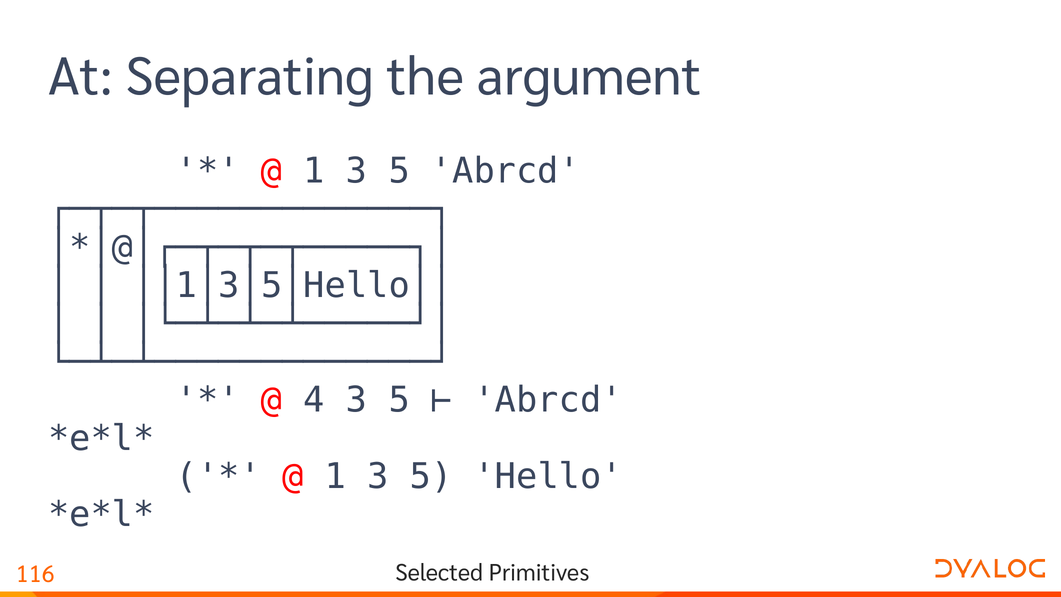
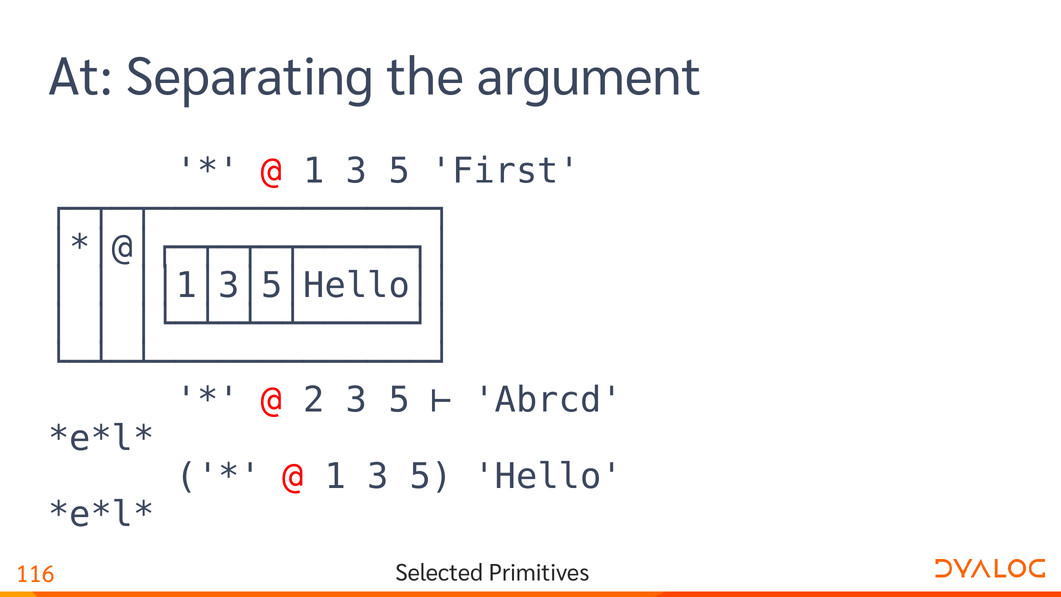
5 Abrcd: Abrcd -> First (506, 171)
4: 4 -> 2 (314, 400)
